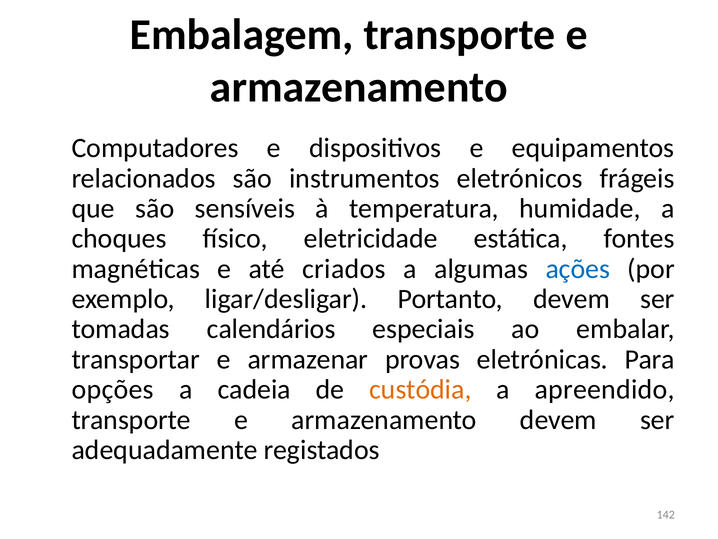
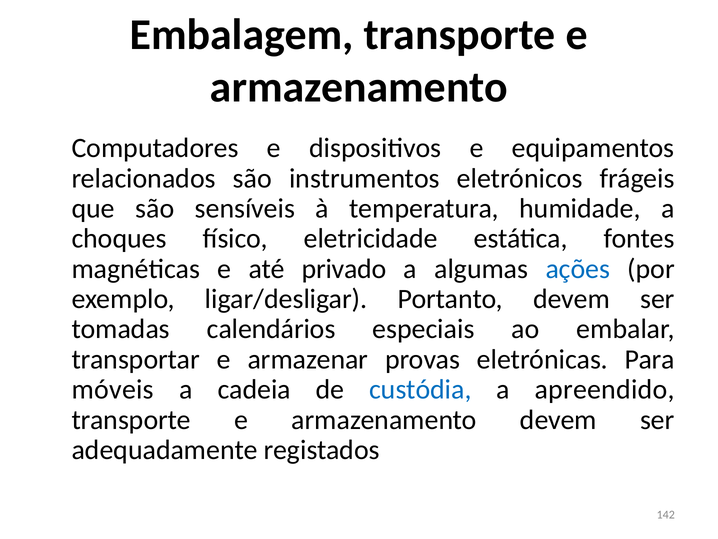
criados: criados -> privado (344, 269)
opções: opções -> móveis (113, 389)
custódia colour: orange -> blue (420, 389)
